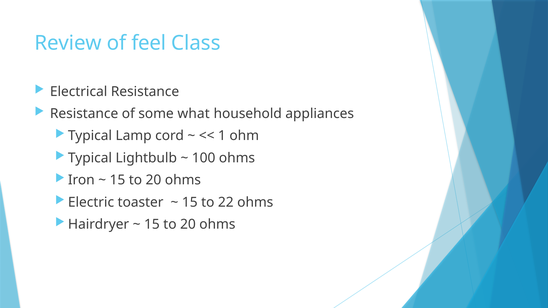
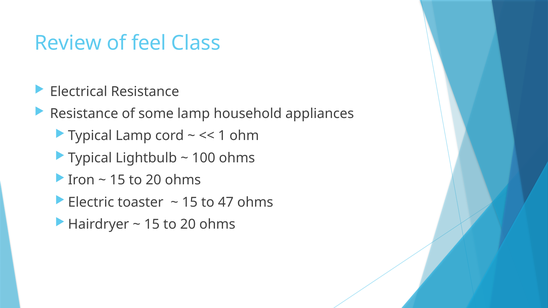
some what: what -> lamp (194, 114)
22: 22 -> 47 (226, 202)
